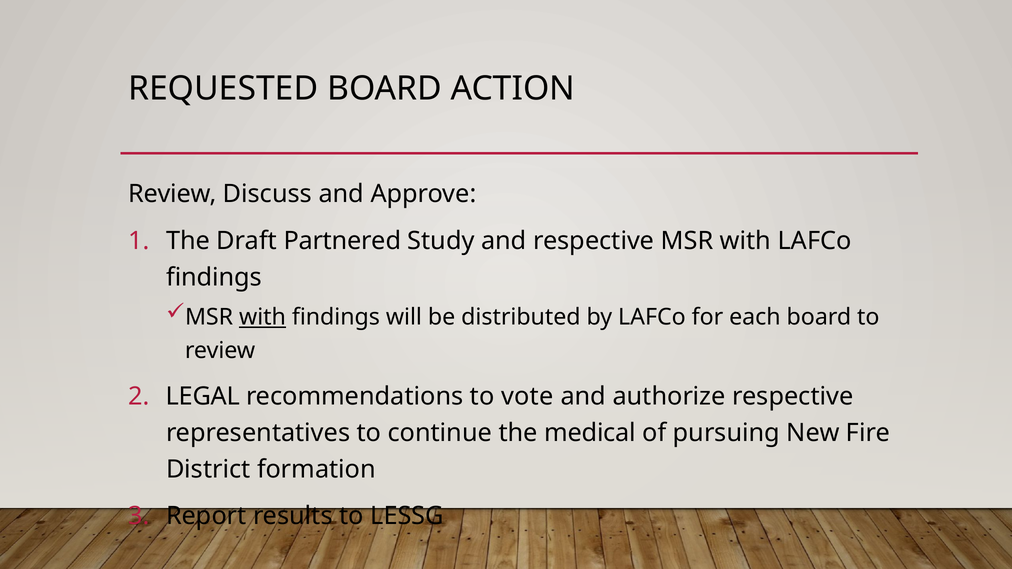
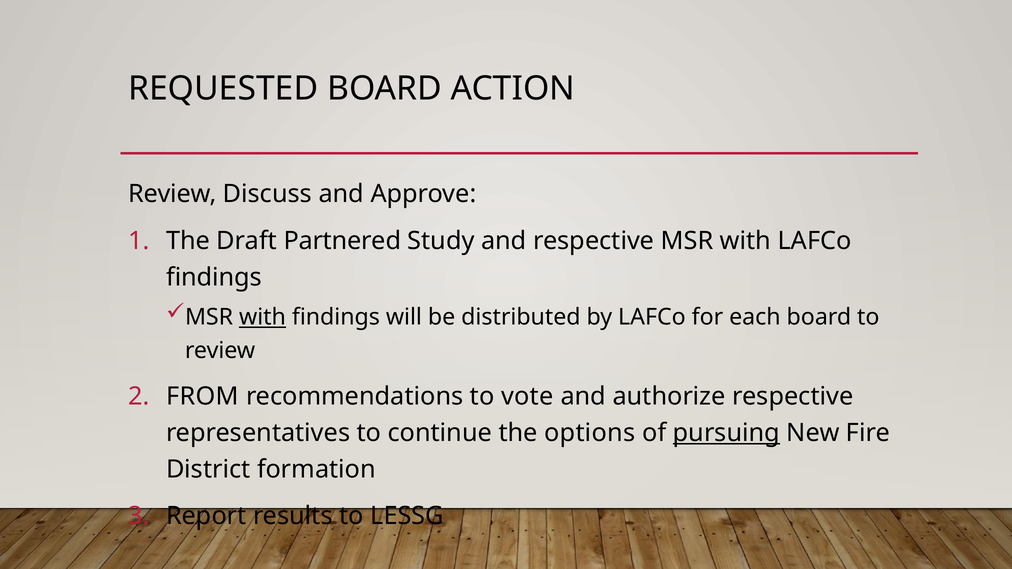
LEGAL: LEGAL -> FROM (203, 397)
medical: medical -> options (590, 433)
pursuing underline: none -> present (726, 433)
